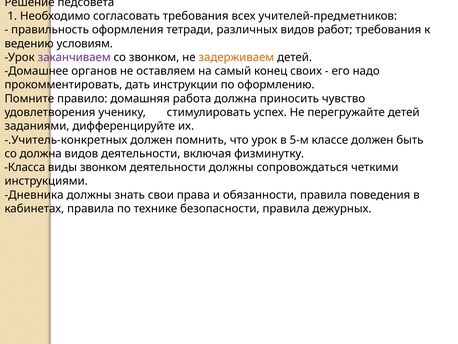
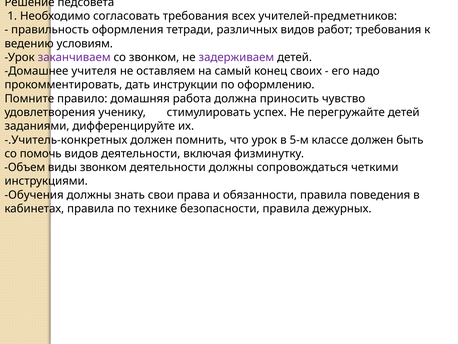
задерживаем colour: orange -> purple (236, 57)
органов: органов -> учителя (94, 71)
со должна: должна -> помочь (41, 153)
Класса: Класса -> Объем (25, 167)
Дневника: Дневника -> Обучения (34, 195)
